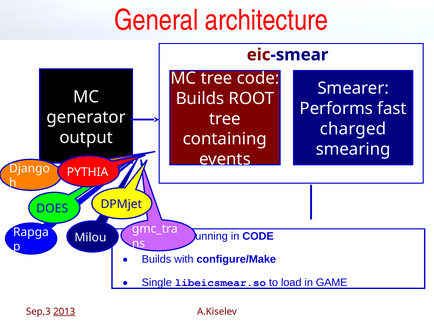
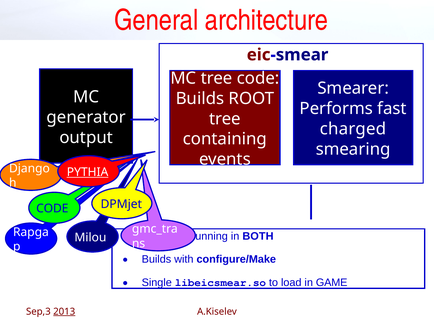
PYTHIA underline: none -> present (88, 172)
DOES: DOES -> CODE (52, 208)
in CODE: CODE -> BOTH (258, 236)
